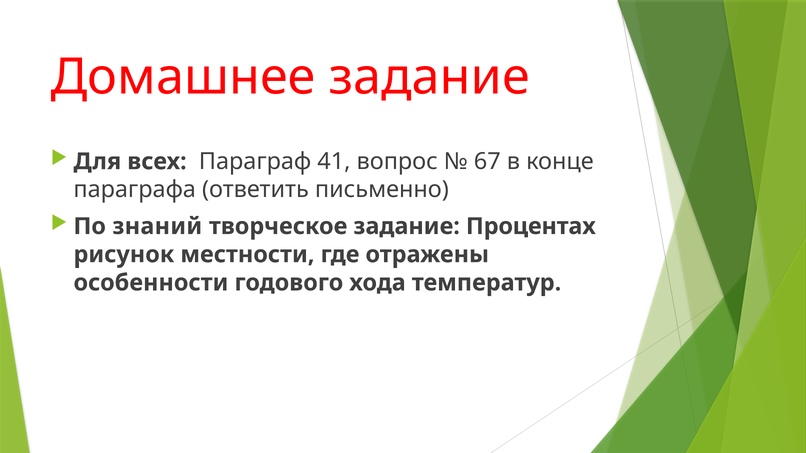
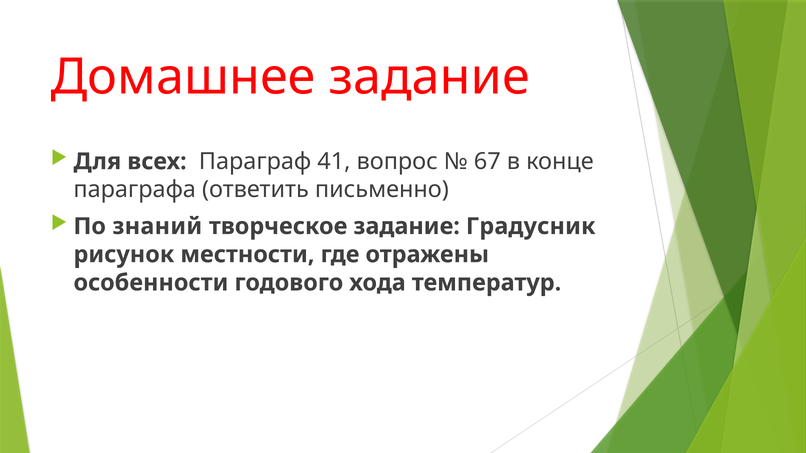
Процентах: Процентах -> Градусник (531, 226)
